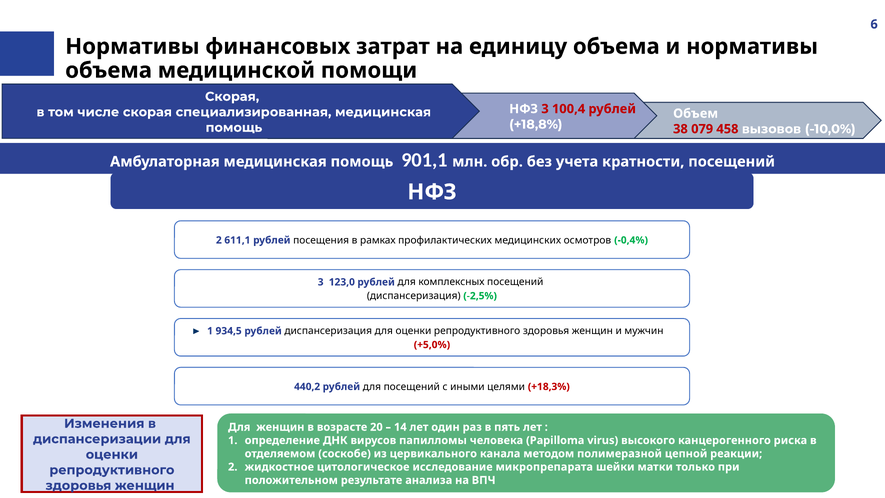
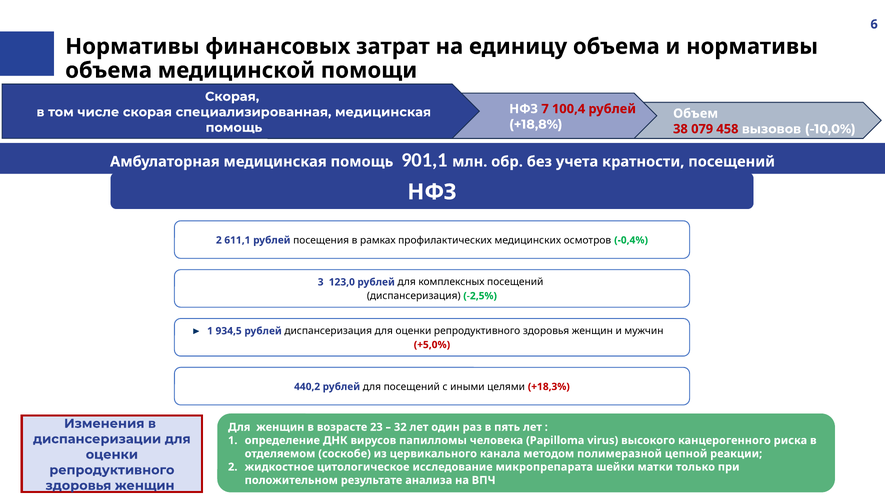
НФЗ 3: 3 -> 7 (545, 109)
20: 20 -> 23 (376, 427)
14: 14 -> 32 (400, 427)
